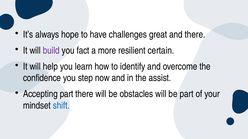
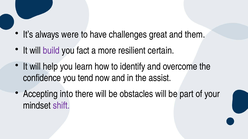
hope: hope -> were (70, 35)
and there: there -> them (195, 35)
step: step -> tend (86, 78)
Accepting part: part -> into (66, 94)
shift colour: blue -> purple (61, 106)
